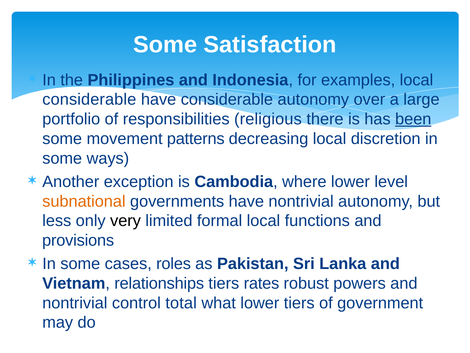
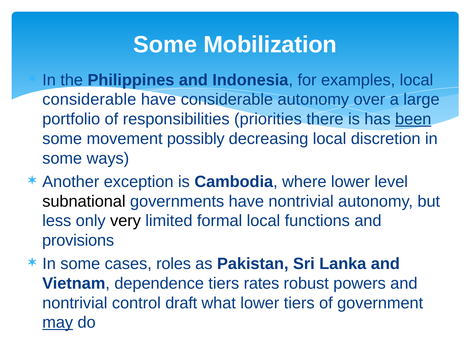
Satisfaction: Satisfaction -> Mobilization (270, 45)
religious: religious -> priorities (268, 119)
patterns: patterns -> possibly (196, 139)
subnational colour: orange -> black (84, 201)
relationships: relationships -> dependence (159, 283)
total: total -> draft (181, 303)
may underline: none -> present (58, 322)
